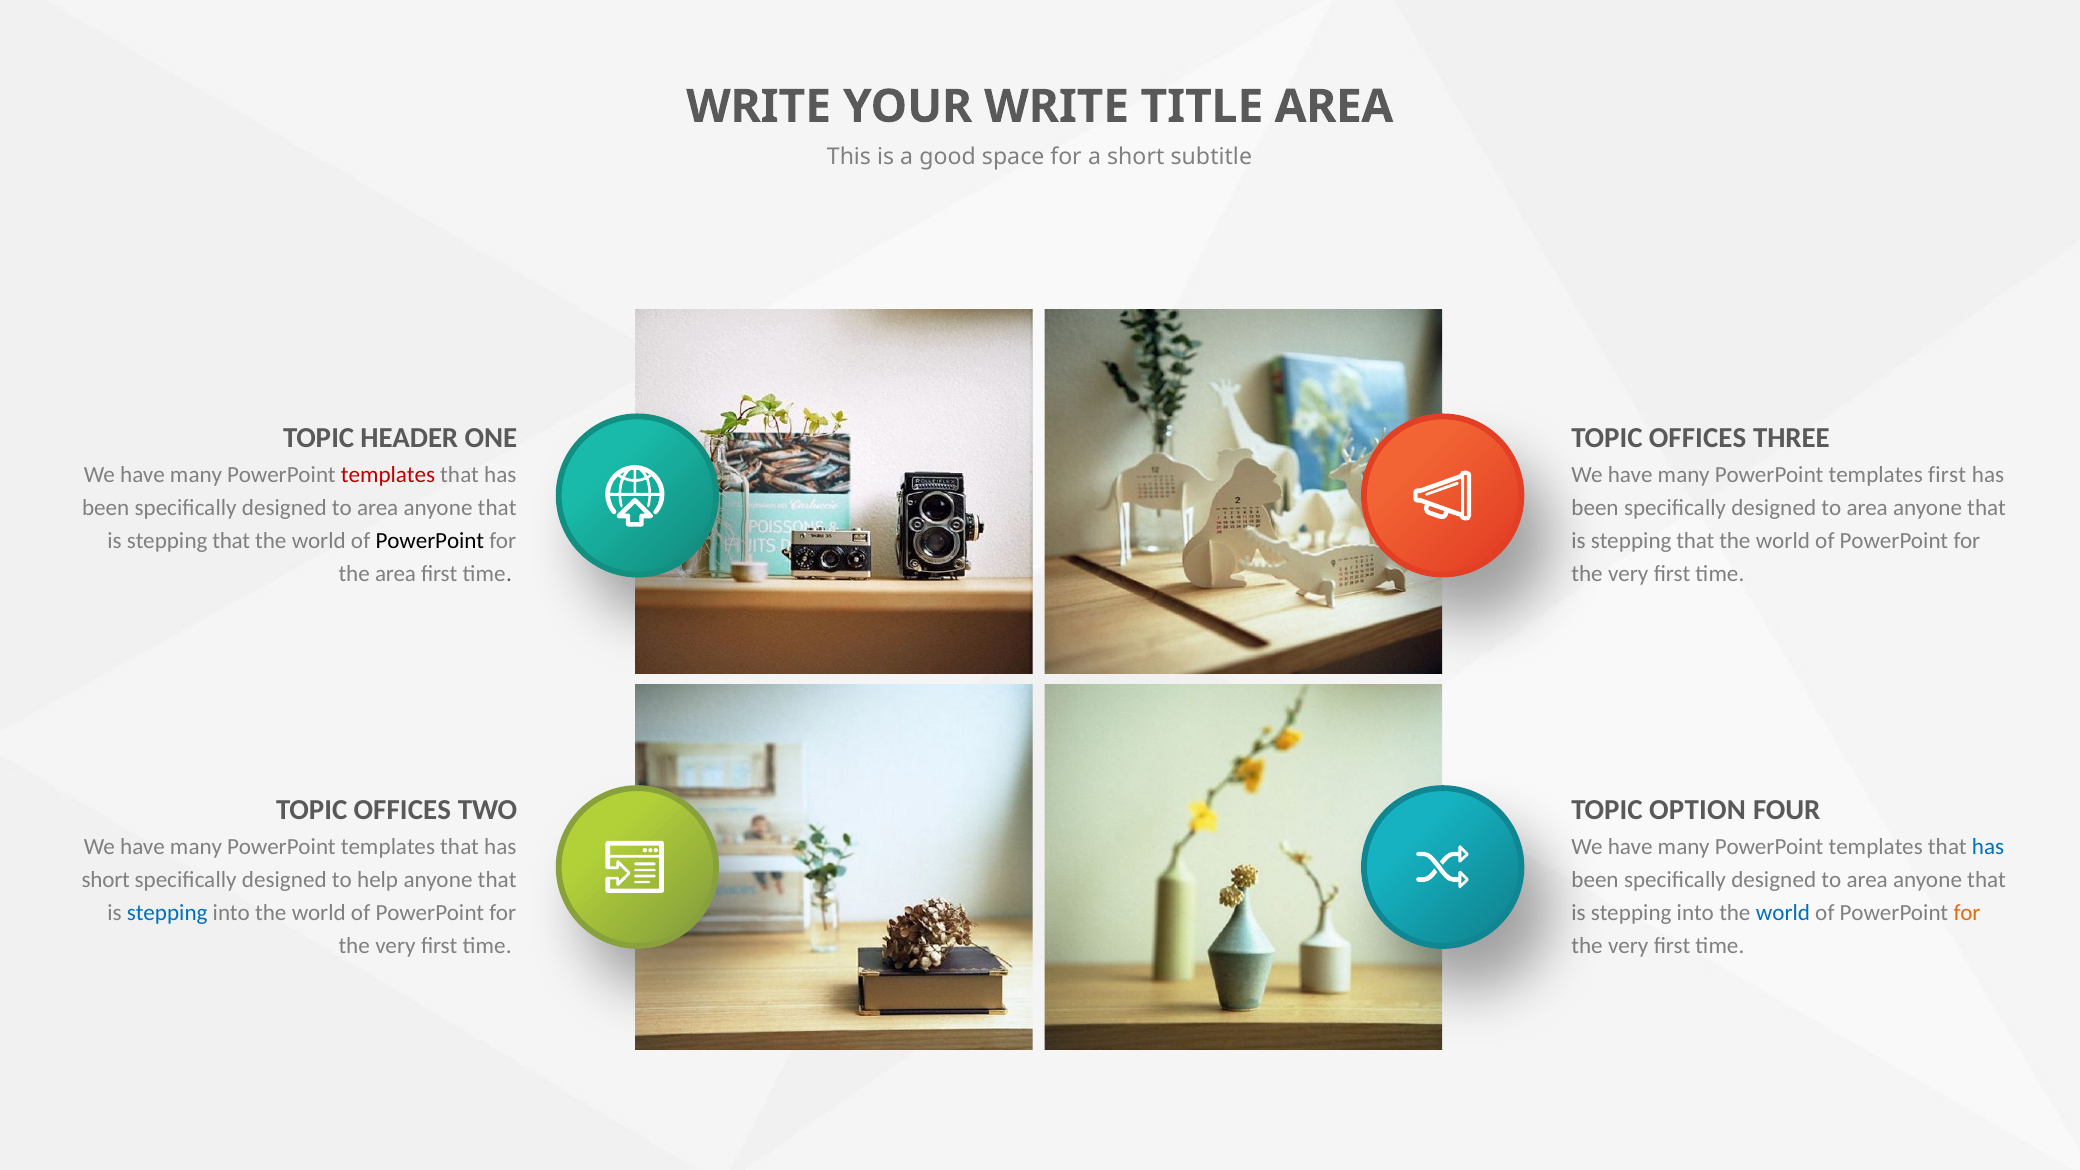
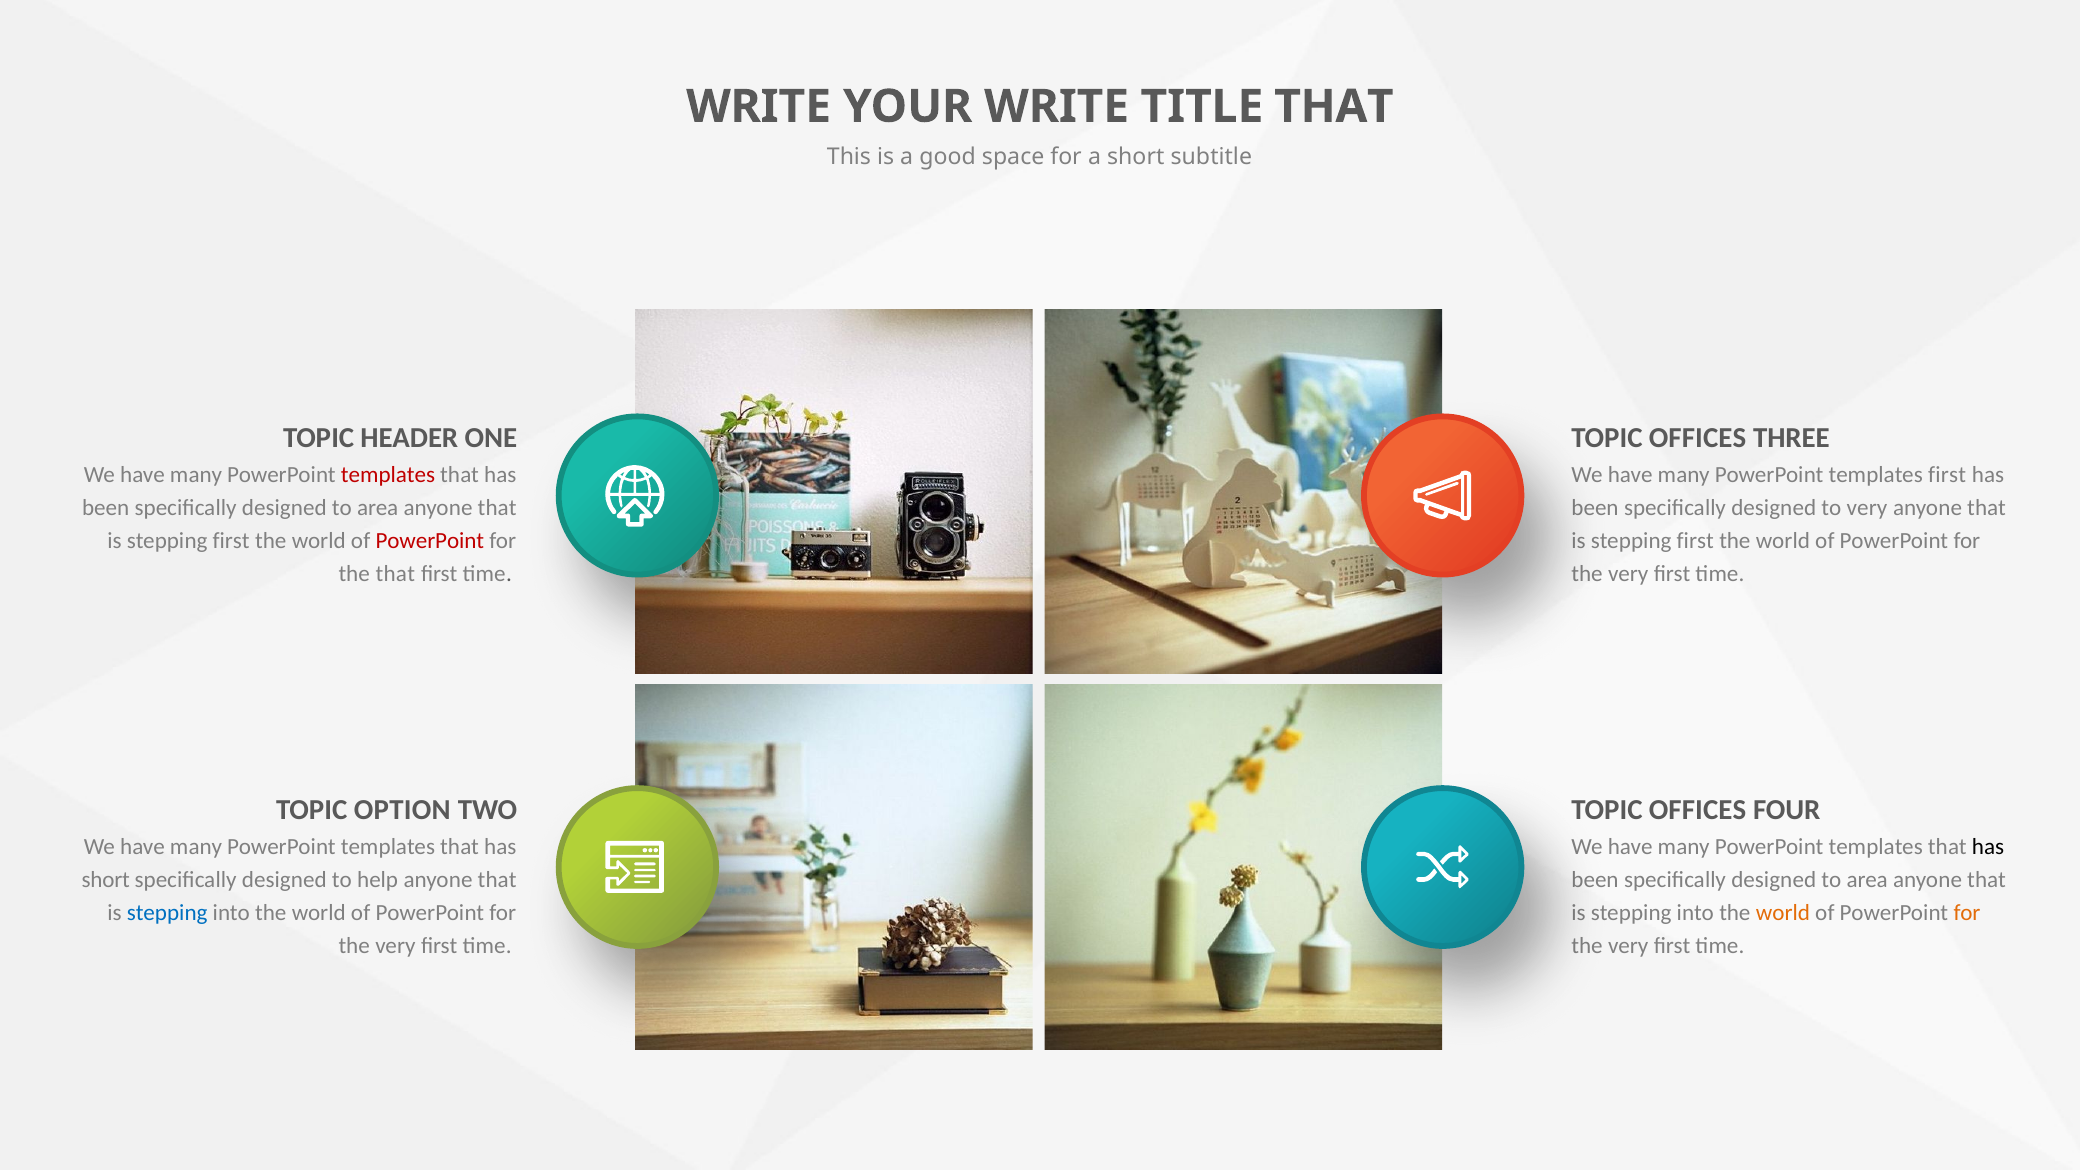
TITLE AREA: AREA -> THAT (1334, 107)
area: area -> very (1867, 508)
that: that -> first (231, 541)
PowerPoint colour: black -> red (430, 541)
that: that -> first (1695, 541)
the area: area -> that (395, 574)
OFFICES: OFFICES -> OPTION (402, 810)
OPTION: OPTION -> OFFICES (1698, 810)
has colour: blue -> black (1988, 846)
world colour: blue -> orange (1783, 913)
